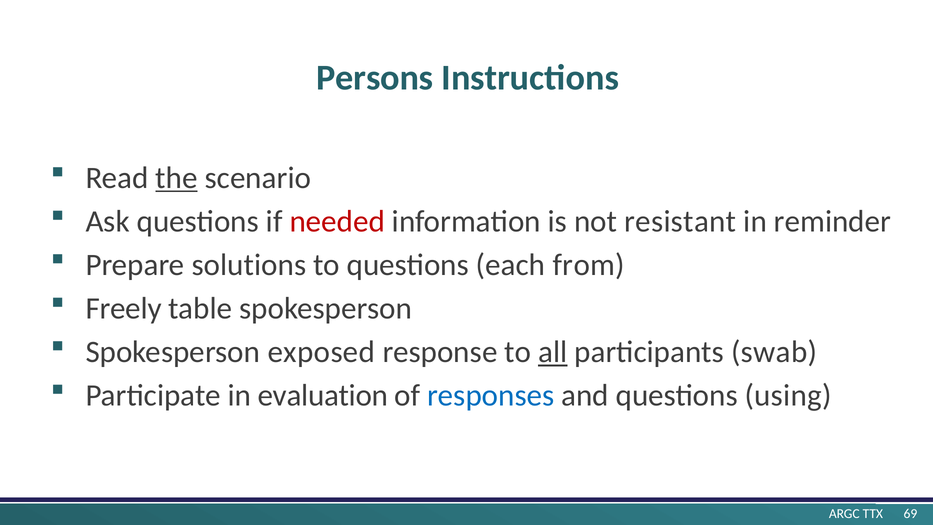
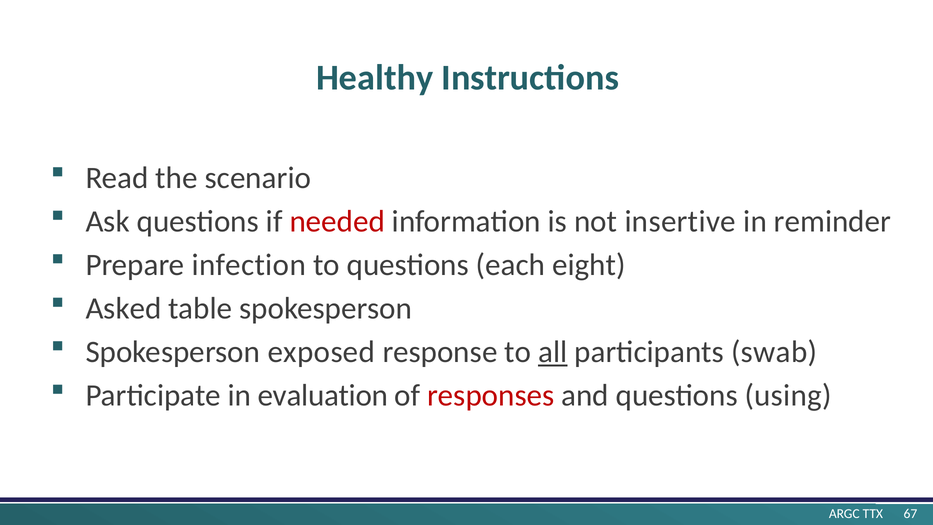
Persons: Persons -> Healthy (375, 78)
the underline: present -> none (177, 178)
resistant: resistant -> insertive (680, 221)
solutions: solutions -> infection (249, 265)
from: from -> eight (589, 265)
Freely: Freely -> Asked (123, 308)
responses colour: blue -> red (491, 395)
69: 69 -> 67 (910, 514)
